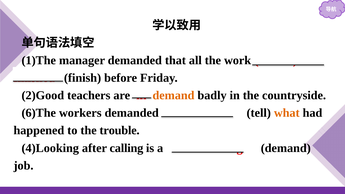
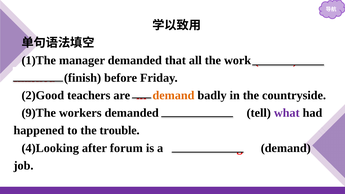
6)The: 6)The -> 9)The (39, 113)
what colour: orange -> purple (287, 113)
calling: calling -> forum (126, 148)
